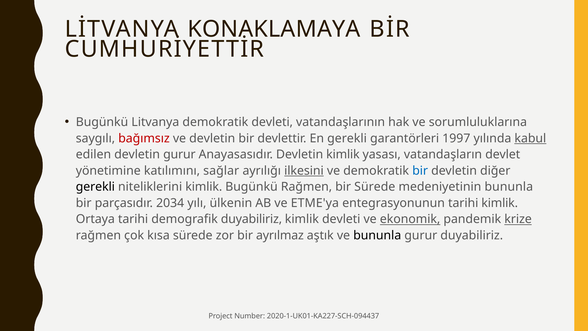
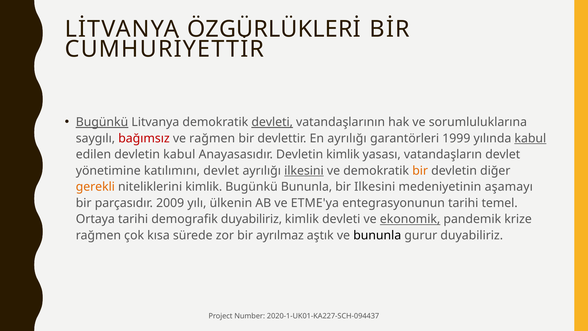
KONAKLAMAYA: KONAKLAMAYA -> ÖZGÜRLÜKLERİ (274, 29)
Bugünkü underline: none -> present (102, 122)
devleti underline: none -> present (272, 122)
ve devletin: devletin -> rağmen (212, 138)
En gerekli: gerekli -> ayrılığı (347, 138)
1997: 1997 -> 1999 (456, 138)
devletin gurur: gurur -> kabul (179, 154)
katılımını sağlar: sağlar -> devlet (221, 171)
bir colour: blue -> orange (420, 171)
gerekli colour: black -> orange (95, 187)
Bugünkü Rağmen: Rağmen -> Bununla (307, 187)
bir Sürede: Sürede -> Ilkesini (375, 187)
medeniyetinin bununla: bununla -> aşamayı (509, 187)
2034: 2034 -> 2009 (170, 203)
tarihi kimlik: kimlik -> temel (500, 203)
krize underline: present -> none (518, 219)
